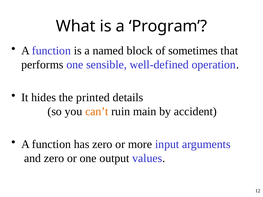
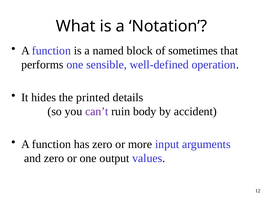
Program: Program -> Notation (168, 26)
can’t colour: orange -> purple (97, 112)
main: main -> body (145, 112)
